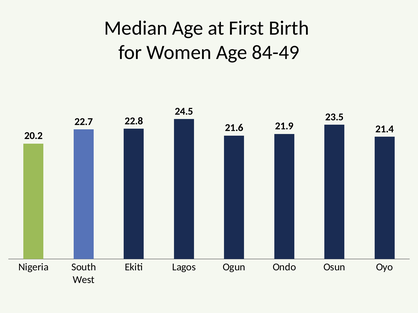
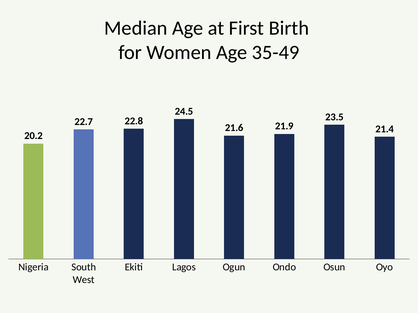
84-49: 84-49 -> 35-49 (276, 53)
